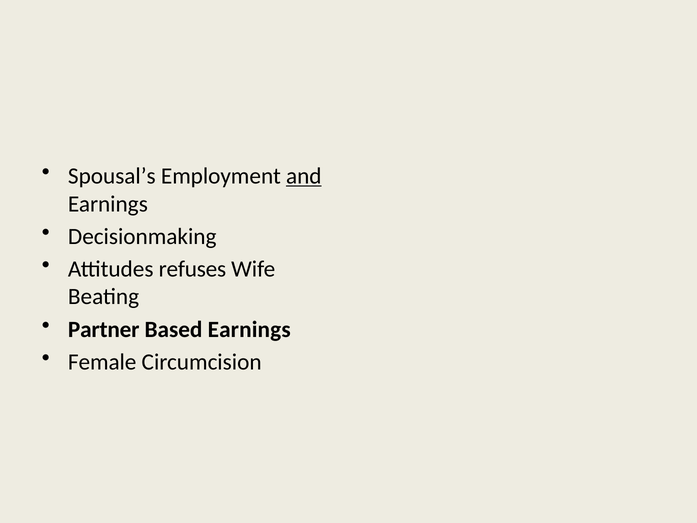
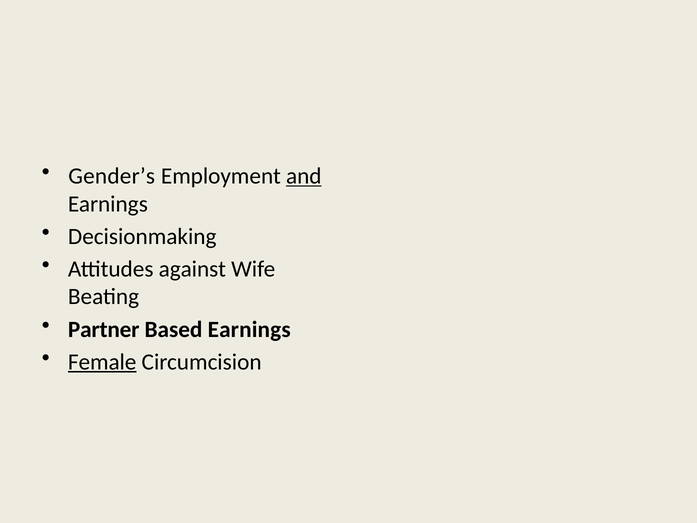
Spousal’s: Spousal’s -> Gender’s (112, 176)
refuses: refuses -> against (192, 269)
Female underline: none -> present (102, 362)
